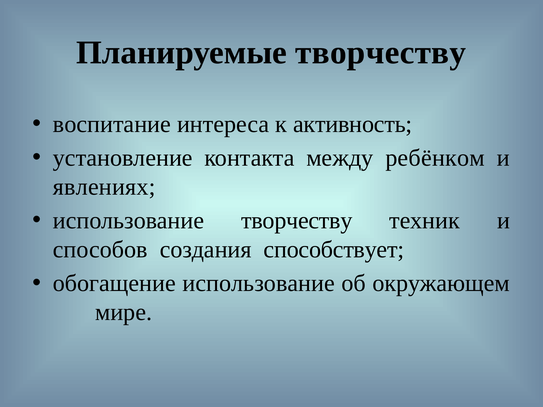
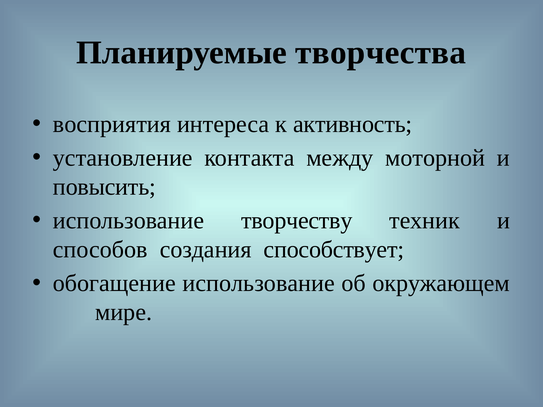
Планируемые творчеству: творчеству -> творчества (381, 53)
воспитание: воспитание -> восприятия (112, 124)
ребёнком: ребёнком -> моторной (435, 158)
явлениях: явлениях -> повысить (104, 187)
